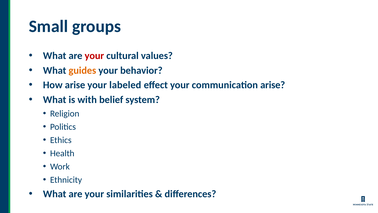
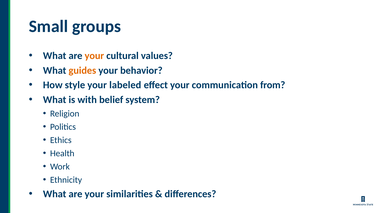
your colour: red -> orange (94, 56)
How arise: arise -> style (75, 85)
communication arise: arise -> from (273, 85)
